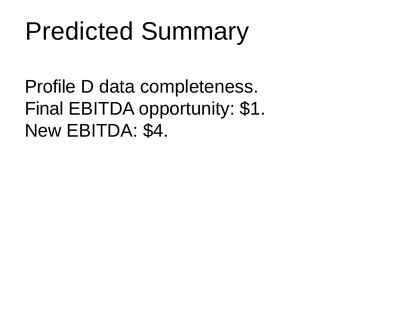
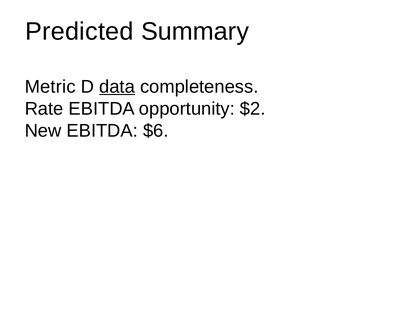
Profile: Profile -> Metric (50, 87)
data underline: none -> present (117, 87)
Final: Final -> Rate (44, 109)
$1: $1 -> $2 (253, 109)
$4: $4 -> $6 (156, 131)
